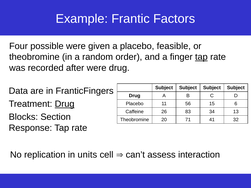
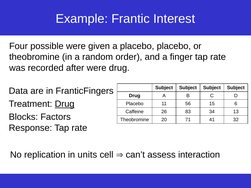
Factors: Factors -> Interest (174, 19)
placebo feasible: feasible -> placebo (174, 46)
tap underline: present -> none (201, 57)
Section: Section -> Factors (56, 117)
